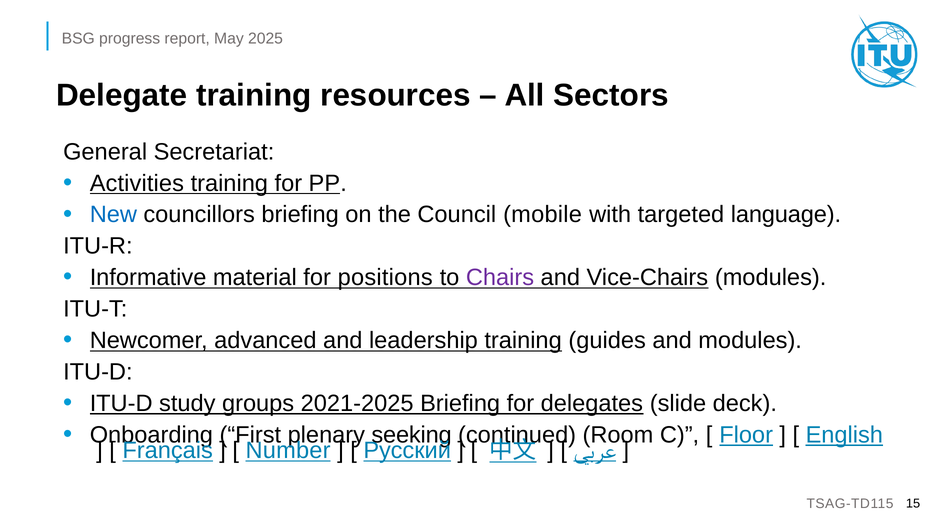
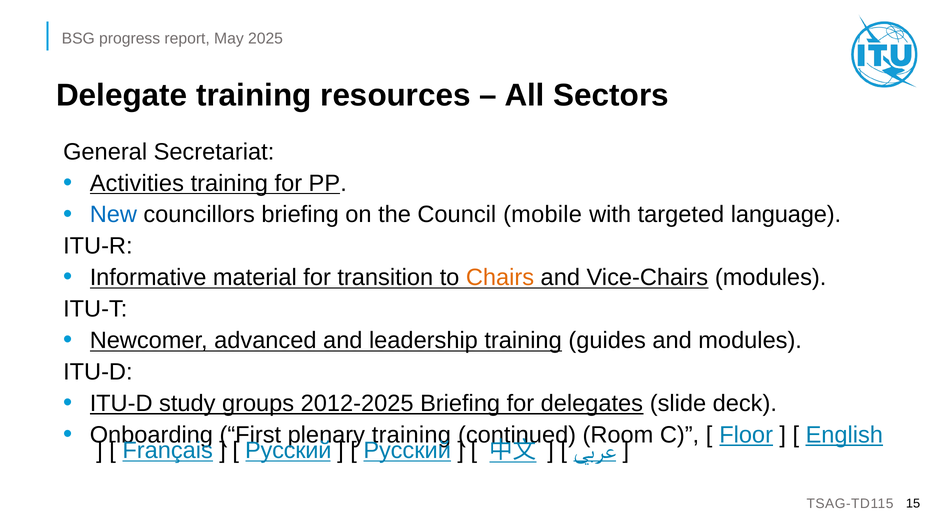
positions: positions -> transition (385, 278)
Chairs colour: purple -> orange (500, 278)
2021-2025: 2021-2025 -> 2012-2025 (357, 404)
plenary seeking: seeking -> training (411, 435)
Number: Number -> Русский (288, 451)
